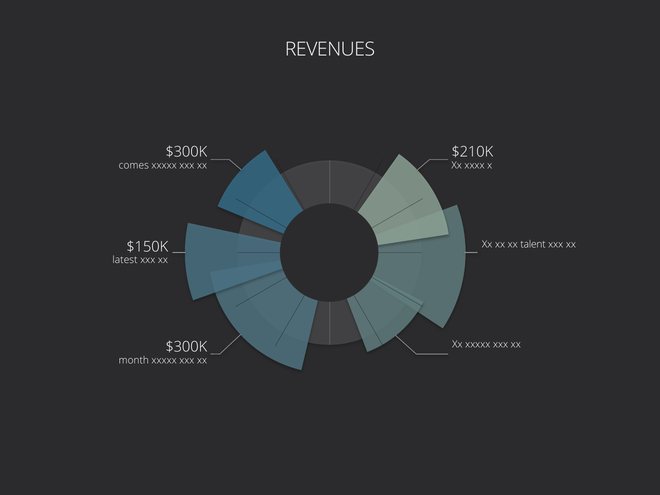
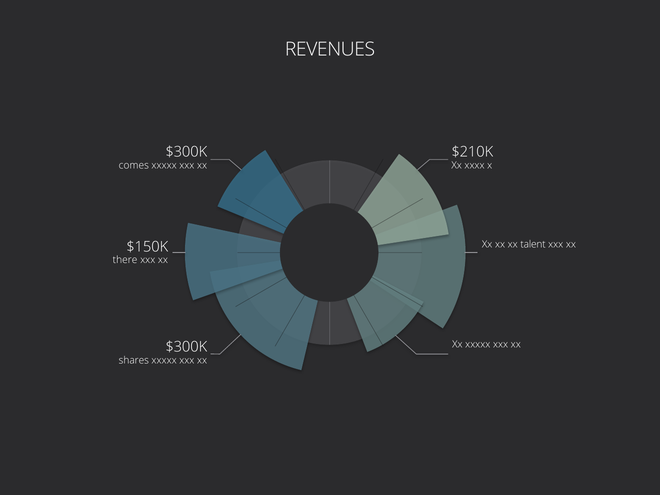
latest: latest -> there (125, 260)
month: month -> shares (134, 360)
